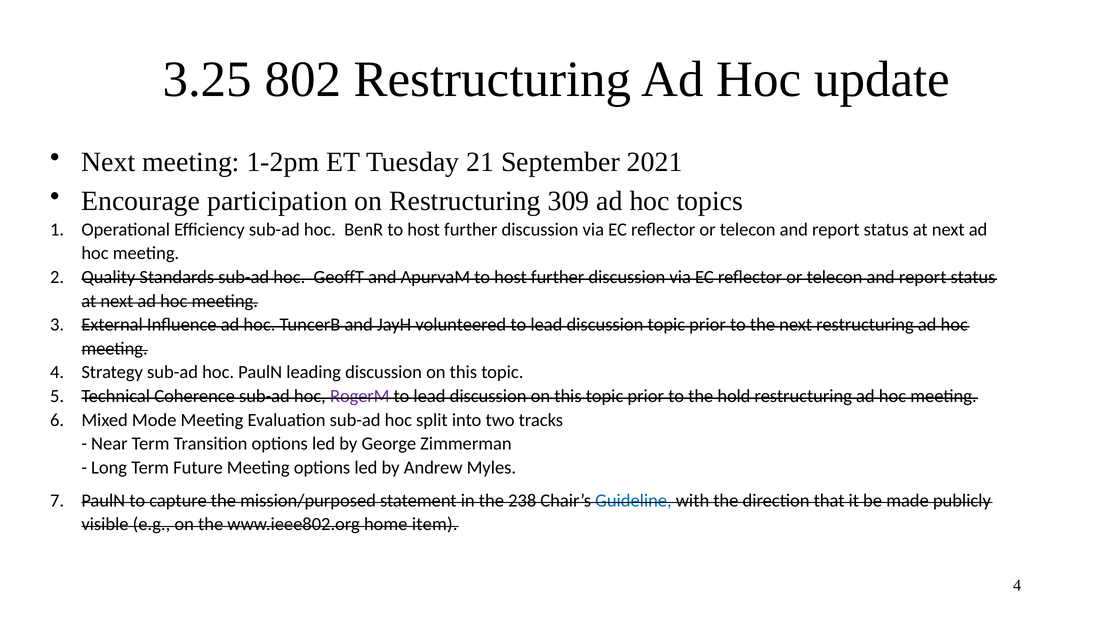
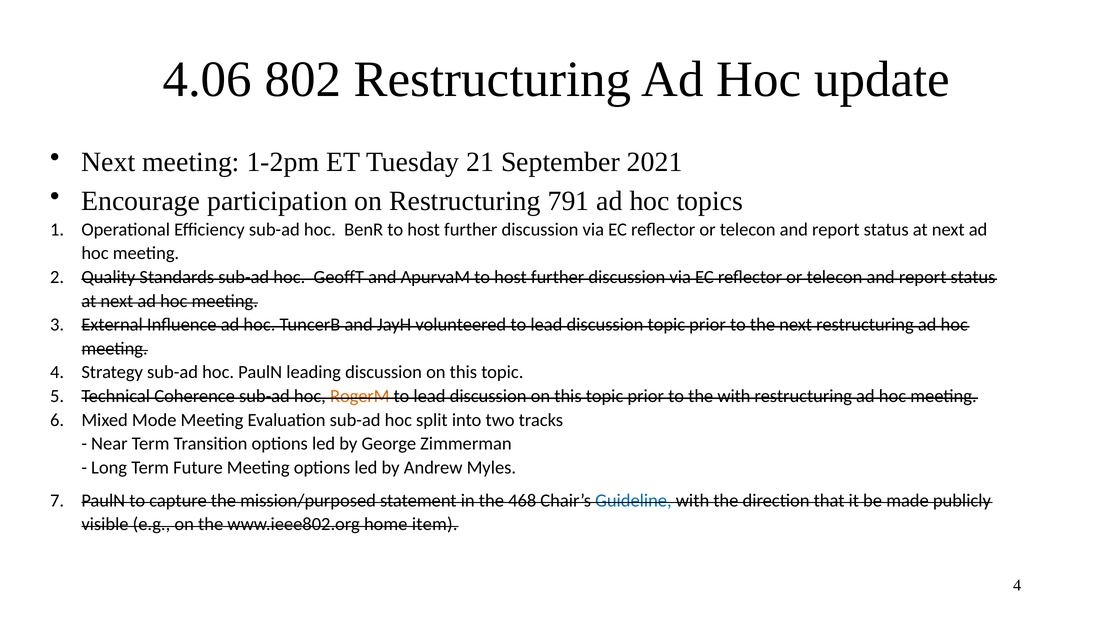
3.25: 3.25 -> 4.06 (207, 79)
309: 309 -> 791 (568, 201)
RogerM colour: purple -> orange (360, 396)
the hold: hold -> with (734, 396)
238: 238 -> 468 (522, 501)
